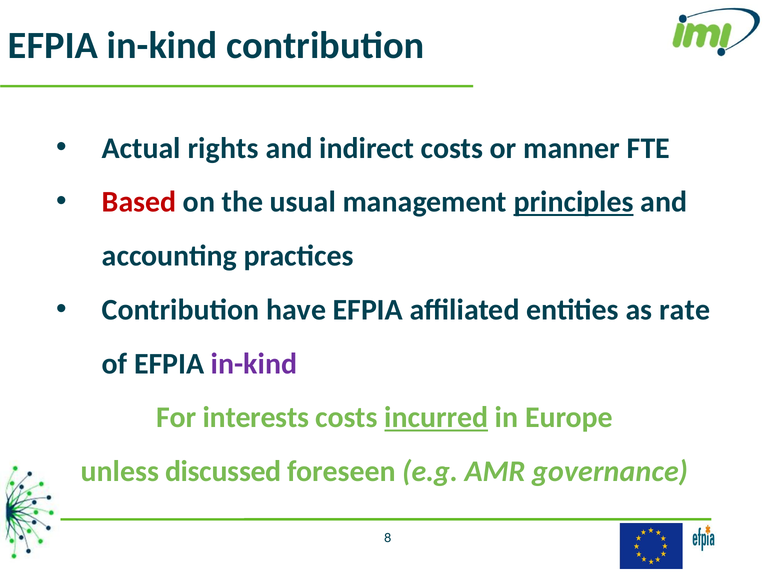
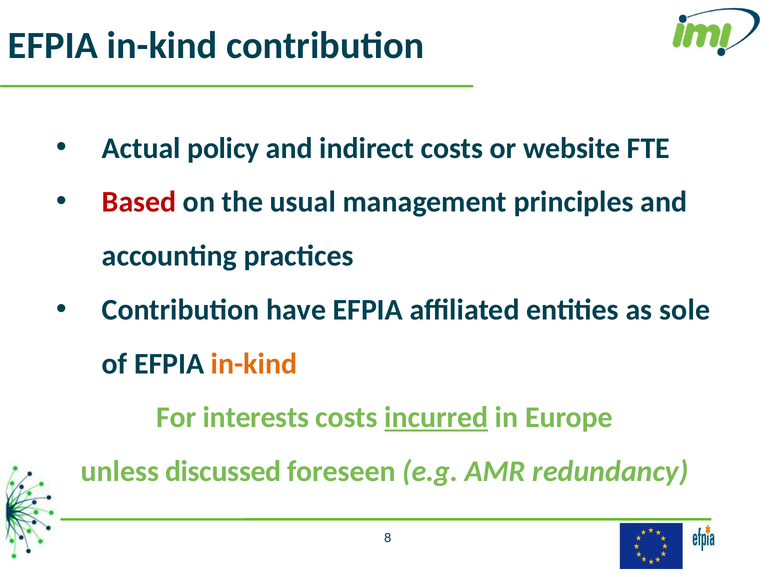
rights: rights -> policy (223, 148)
manner: manner -> website (572, 148)
principles underline: present -> none (574, 202)
rate: rate -> sole (685, 310)
in-kind colour: purple -> orange (254, 364)
governance: governance -> redundancy (610, 471)
